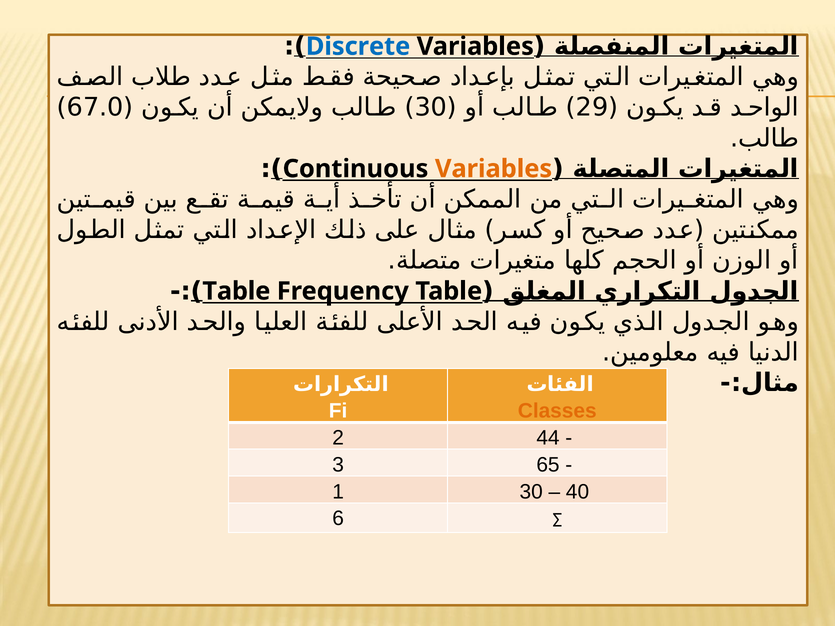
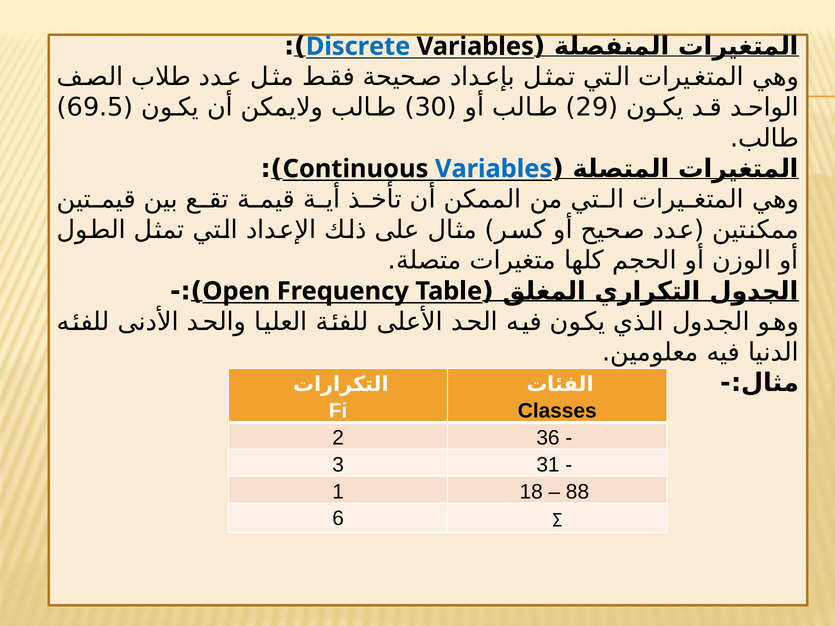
67.0: 67.0 -> 69.5 (95, 108)
Variables colour: orange -> blue (494, 169)
Table: Table -> Open (236, 291)
Classes colour: orange -> black (557, 411)
44: 44 -> 36 (548, 438)
65: 65 -> 31 (548, 465)
1 30: 30 -> 18 (531, 492)
40: 40 -> 88 (577, 492)
